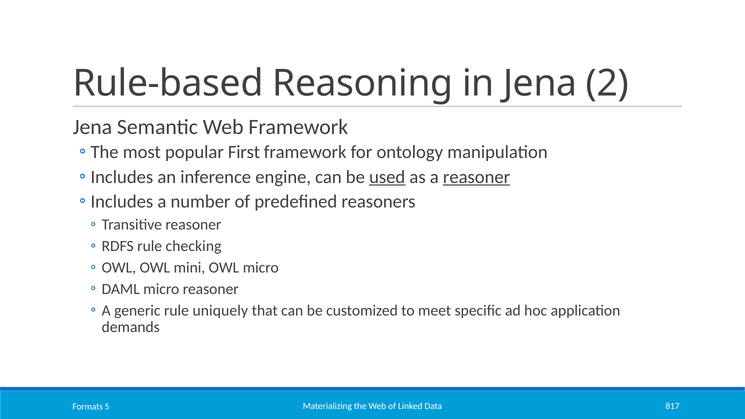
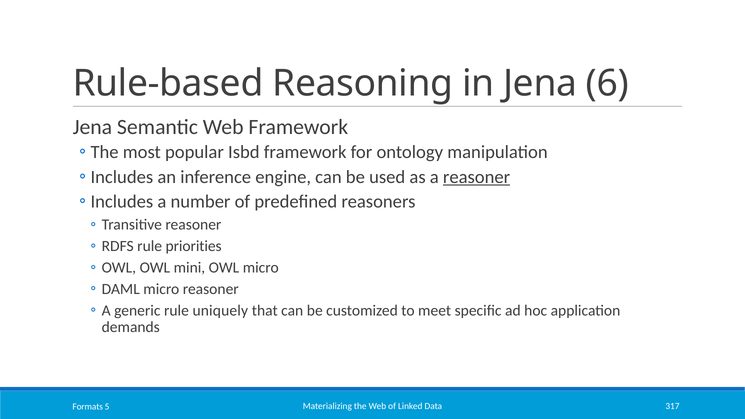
2: 2 -> 6 (607, 83)
First: First -> Isbd (244, 152)
used underline: present -> none (387, 177)
checking: checking -> priorities (194, 246)
817: 817 -> 317 (672, 406)
